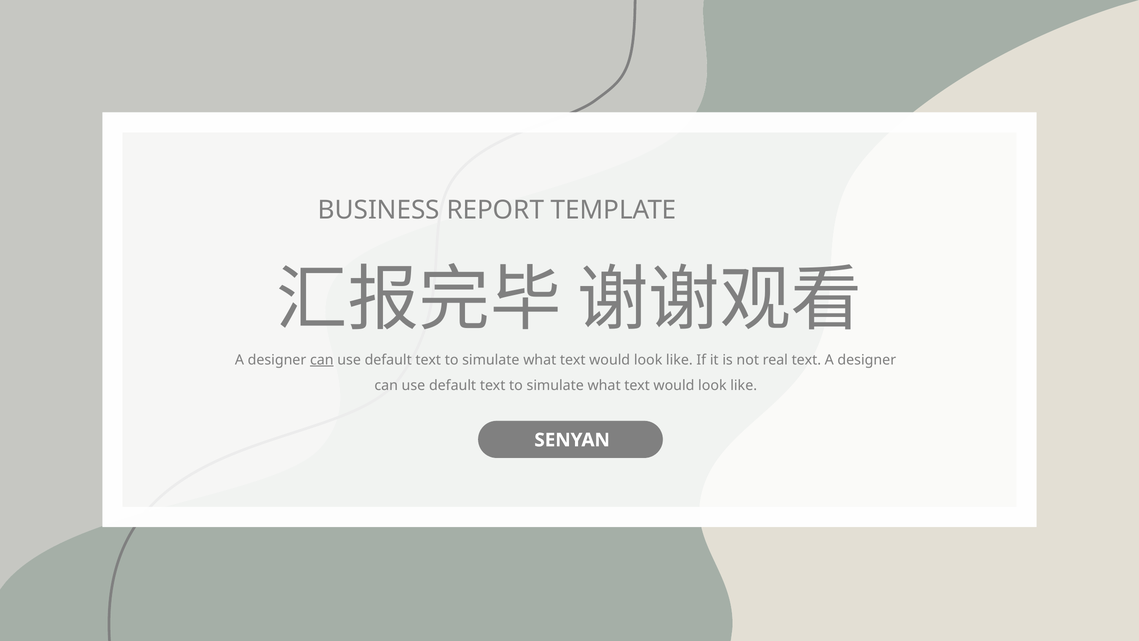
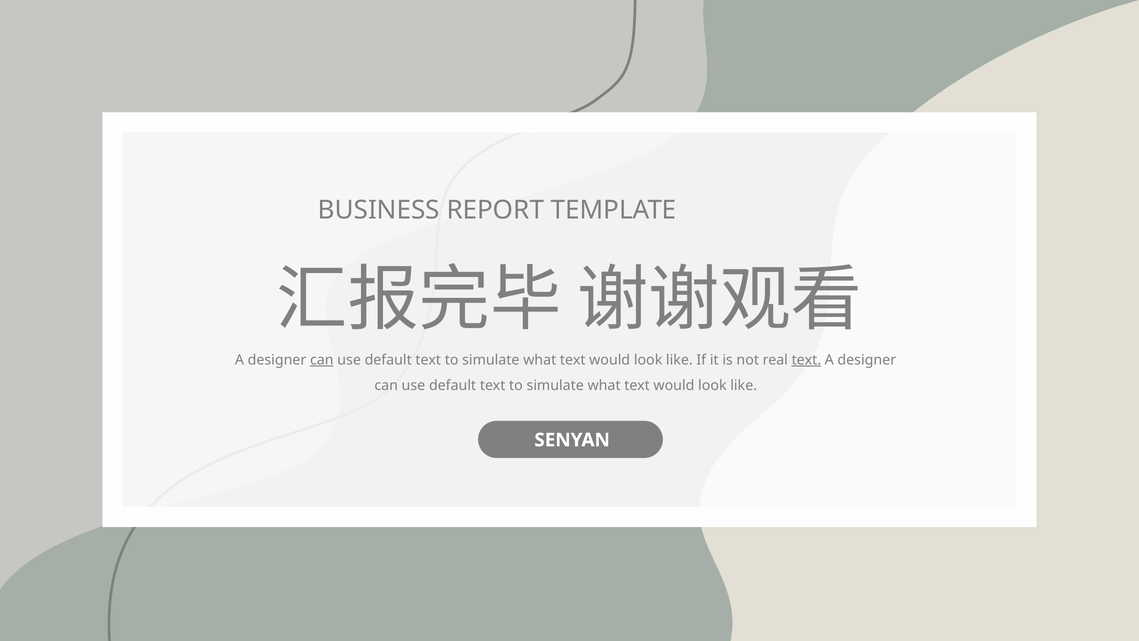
text underline: none -> present (806, 360)
